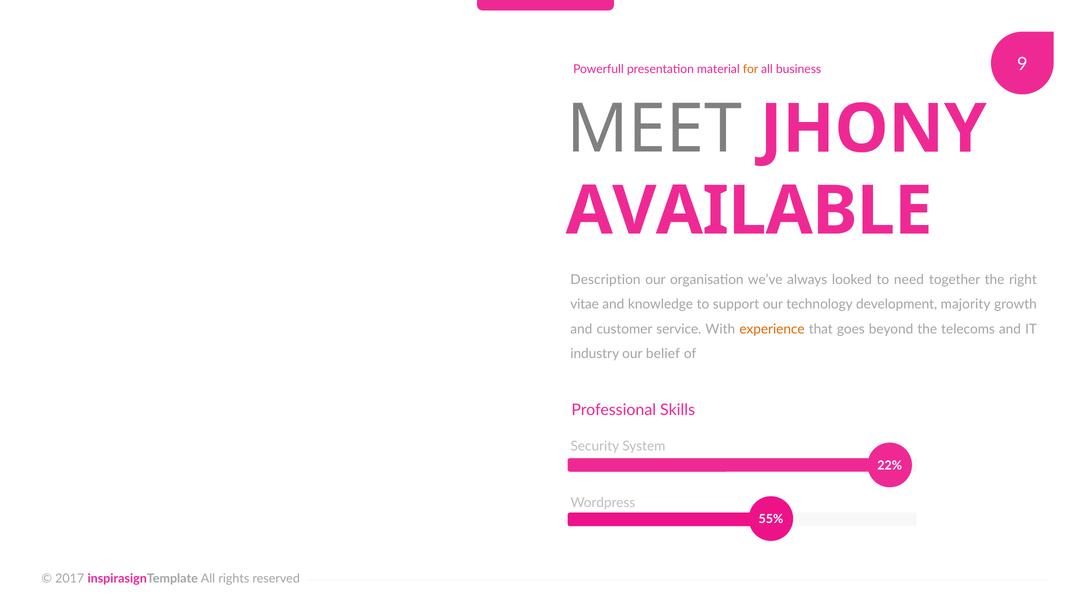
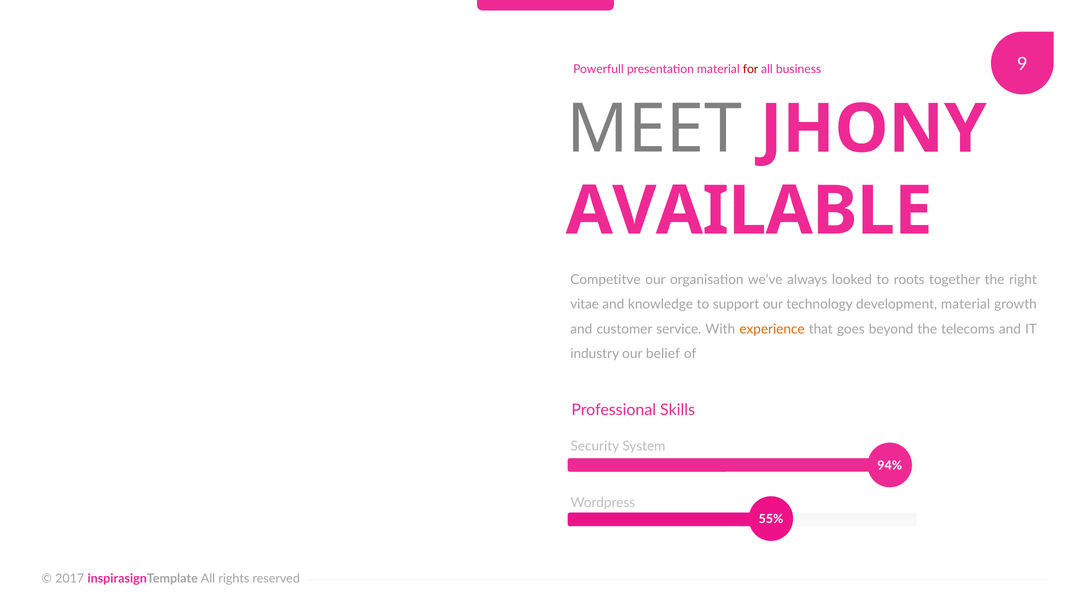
for colour: orange -> red (751, 69)
Description: Description -> Competitve (606, 280)
need: need -> roots (909, 280)
development majority: majority -> material (966, 304)
22%: 22% -> 94% (890, 465)
